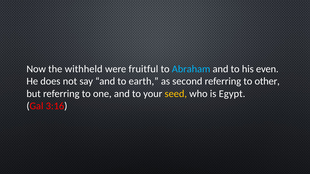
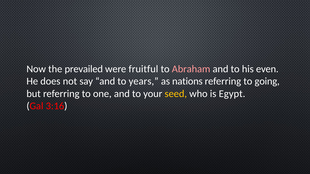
withheld: withheld -> prevailed (84, 69)
Abraham colour: light blue -> pink (191, 69)
earth: earth -> years (144, 81)
second: second -> nations (187, 81)
other: other -> going (267, 81)
